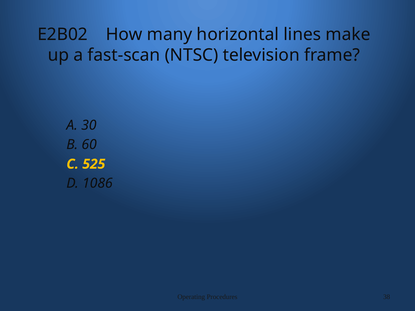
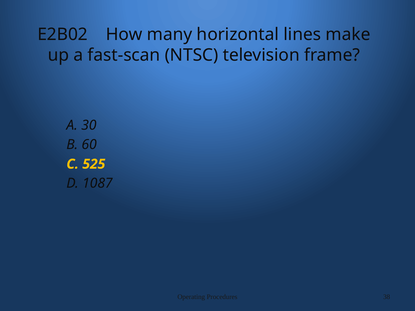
1086: 1086 -> 1087 (97, 184)
